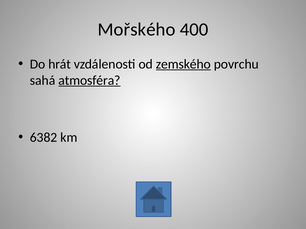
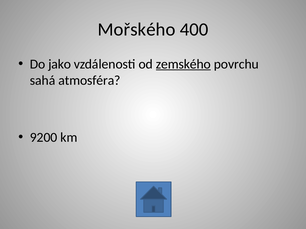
hrát: hrát -> jako (60, 64)
atmosféra underline: present -> none (89, 81)
6382: 6382 -> 9200 (44, 138)
